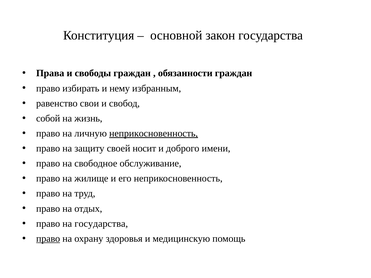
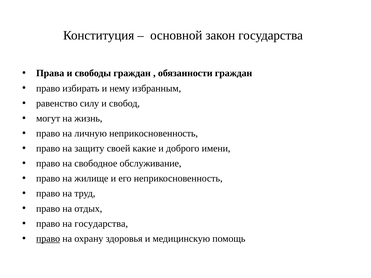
свои: свои -> силу (89, 103)
собой: собой -> могут (48, 118)
неприкосновенность underline: present -> none (154, 134)
носит: носит -> какие (144, 149)
